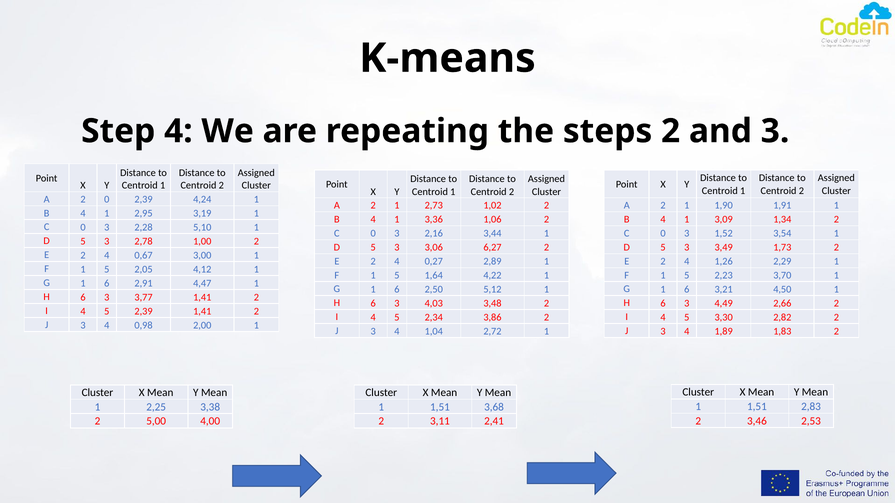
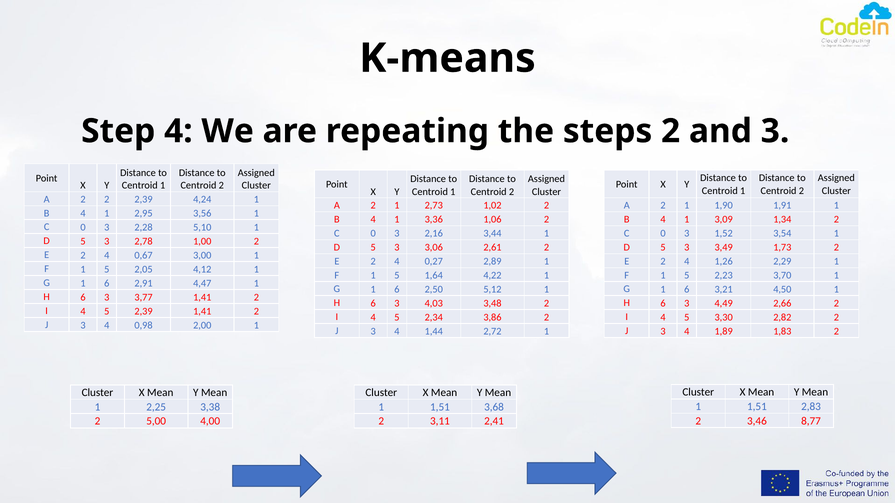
2 0: 0 -> 2 (107, 200)
3,19: 3,19 -> 3,56 (202, 214)
6,27: 6,27 -> 2,61 (492, 248)
1,04: 1,04 -> 1,44 (434, 332)
2,53: 2,53 -> 8,77 (811, 421)
